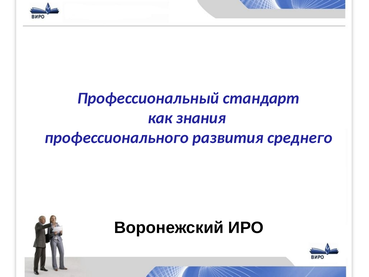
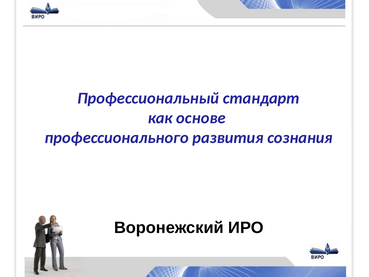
знания: знания -> основе (201, 118)
среднего: среднего -> сознания (300, 138)
